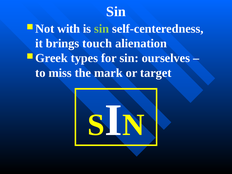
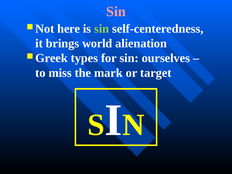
Sin colour: white -> pink (116, 12)
with: with -> here (69, 29)
touch: touch -> world (97, 43)
